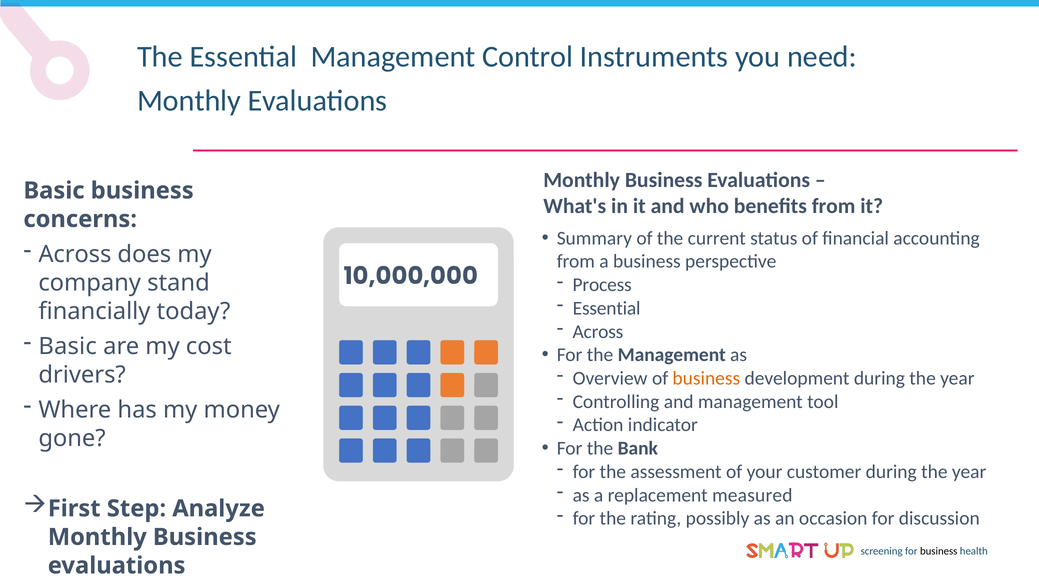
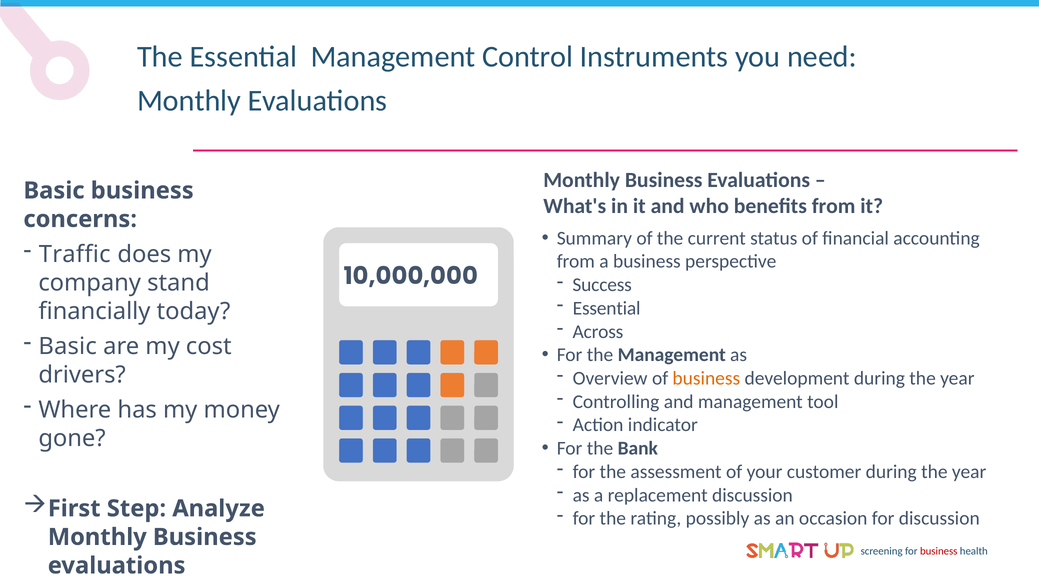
Across: Across -> Traffic (75, 254)
Process: Process -> Success (602, 285)
replacement measured: measured -> discussion (752, 496)
business colour: black -> red (939, 552)
